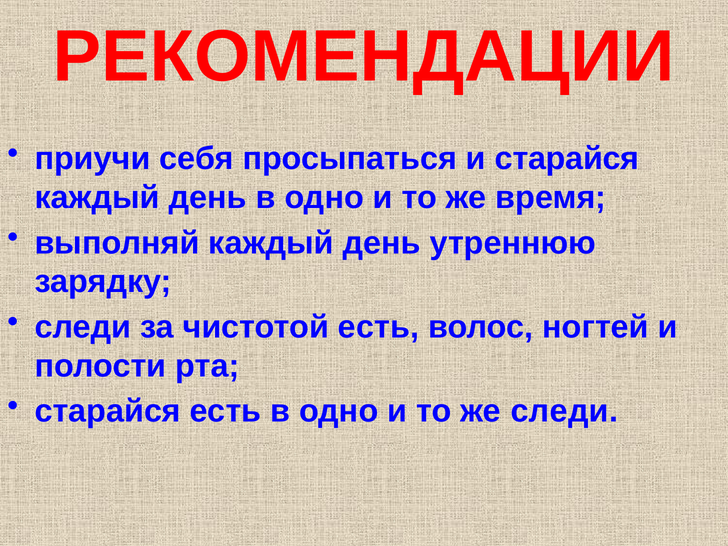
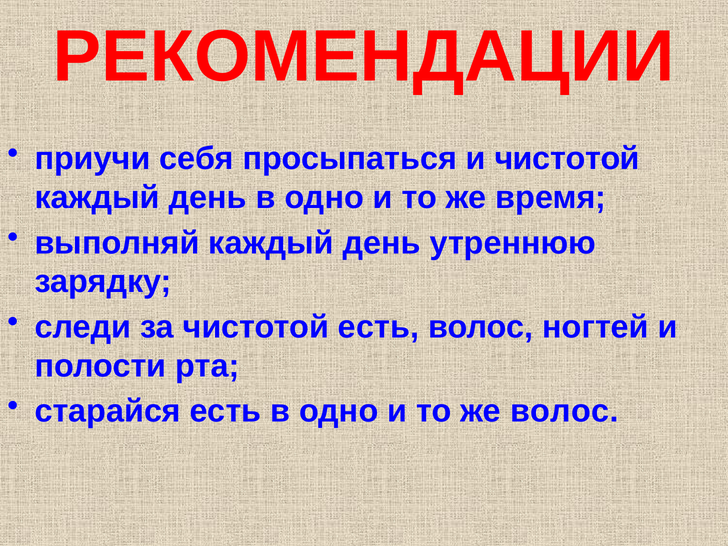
и старайся: старайся -> чистотой (567, 159)
же следи: следи -> волос (564, 411)
